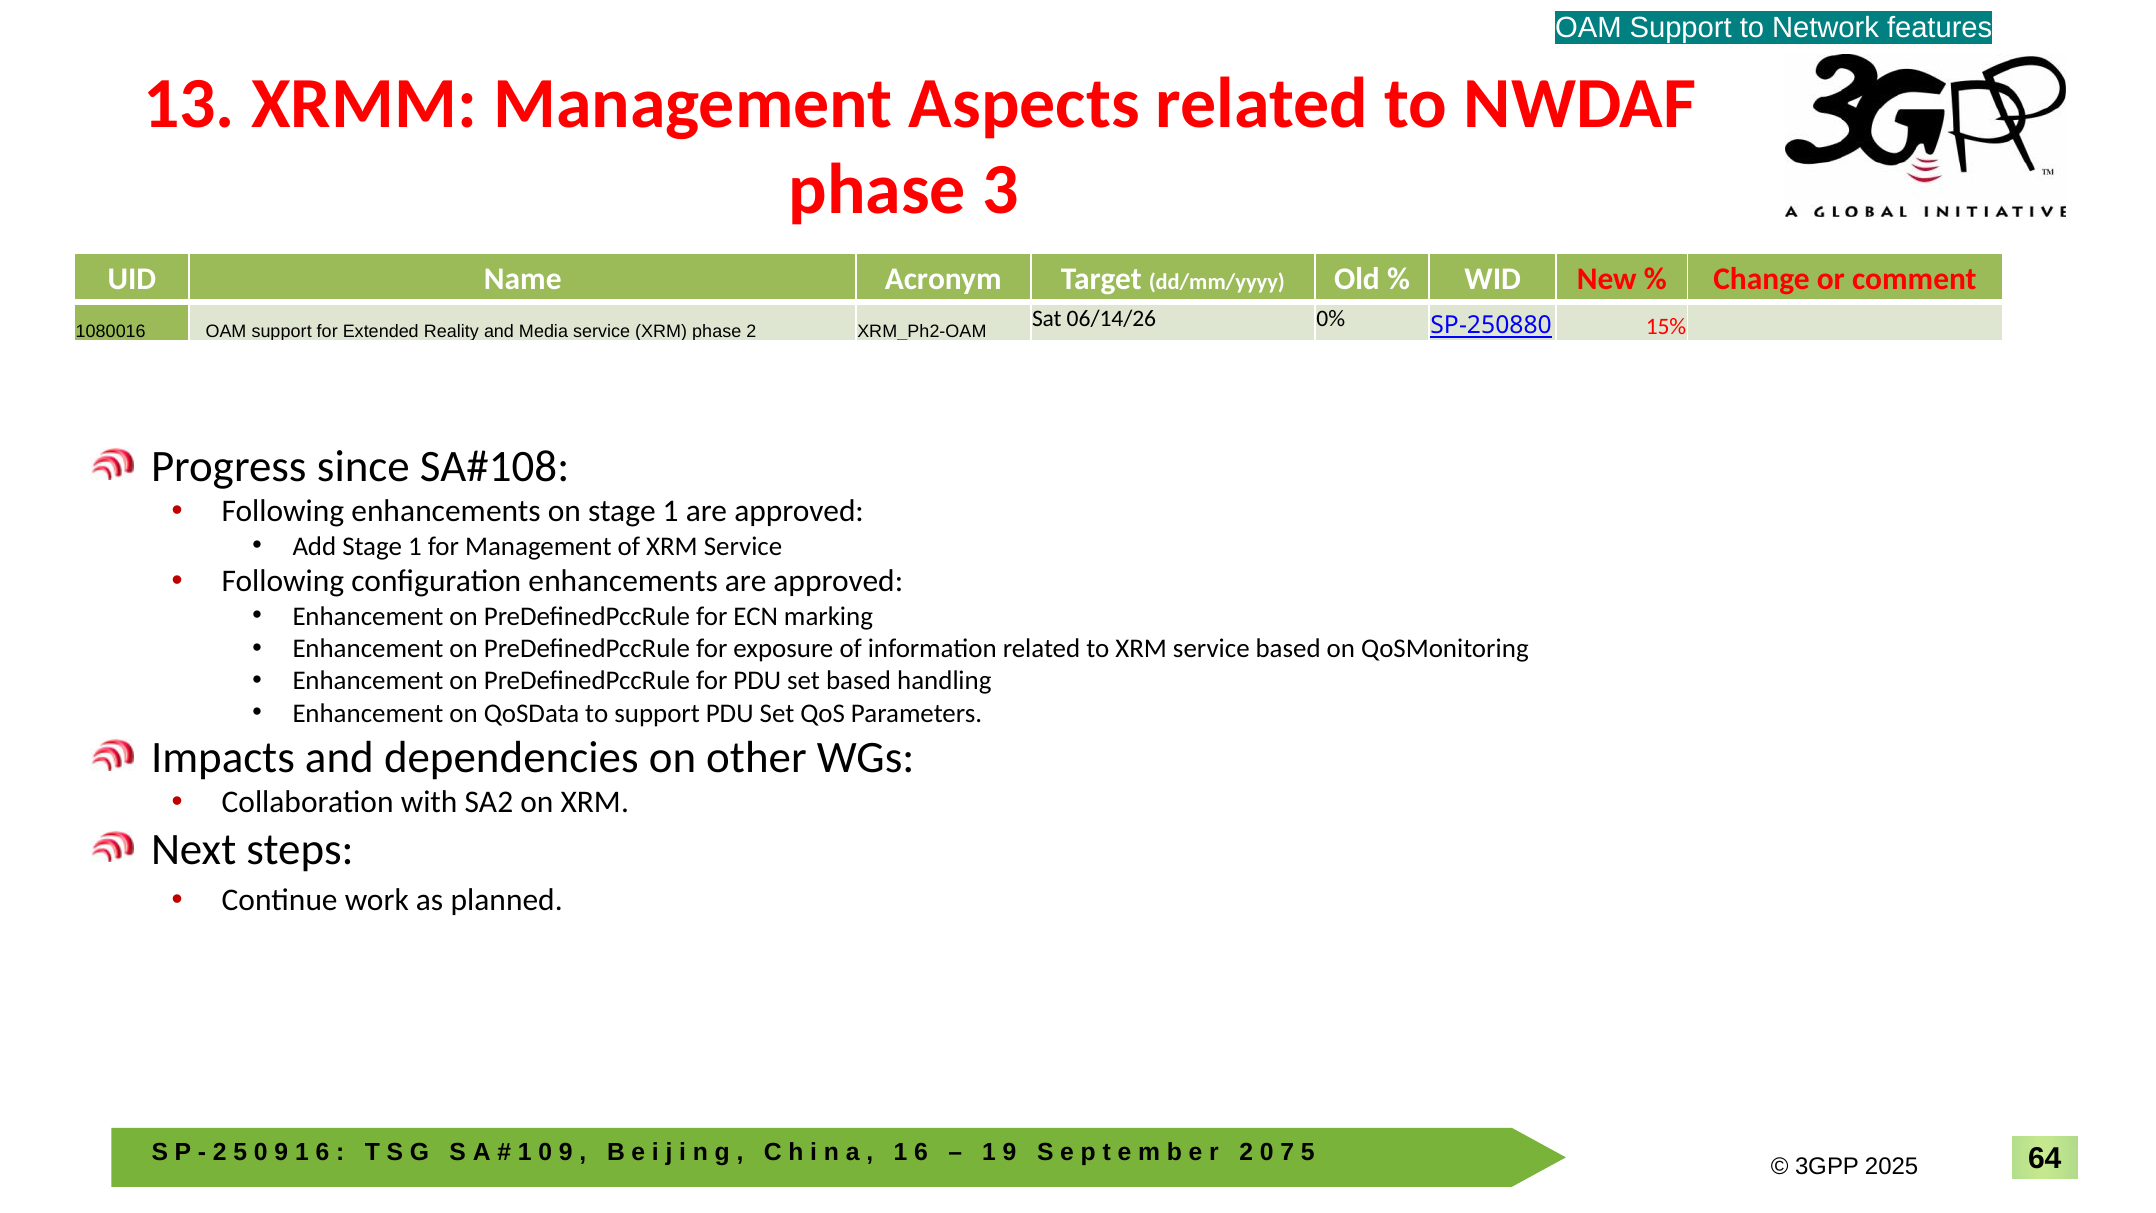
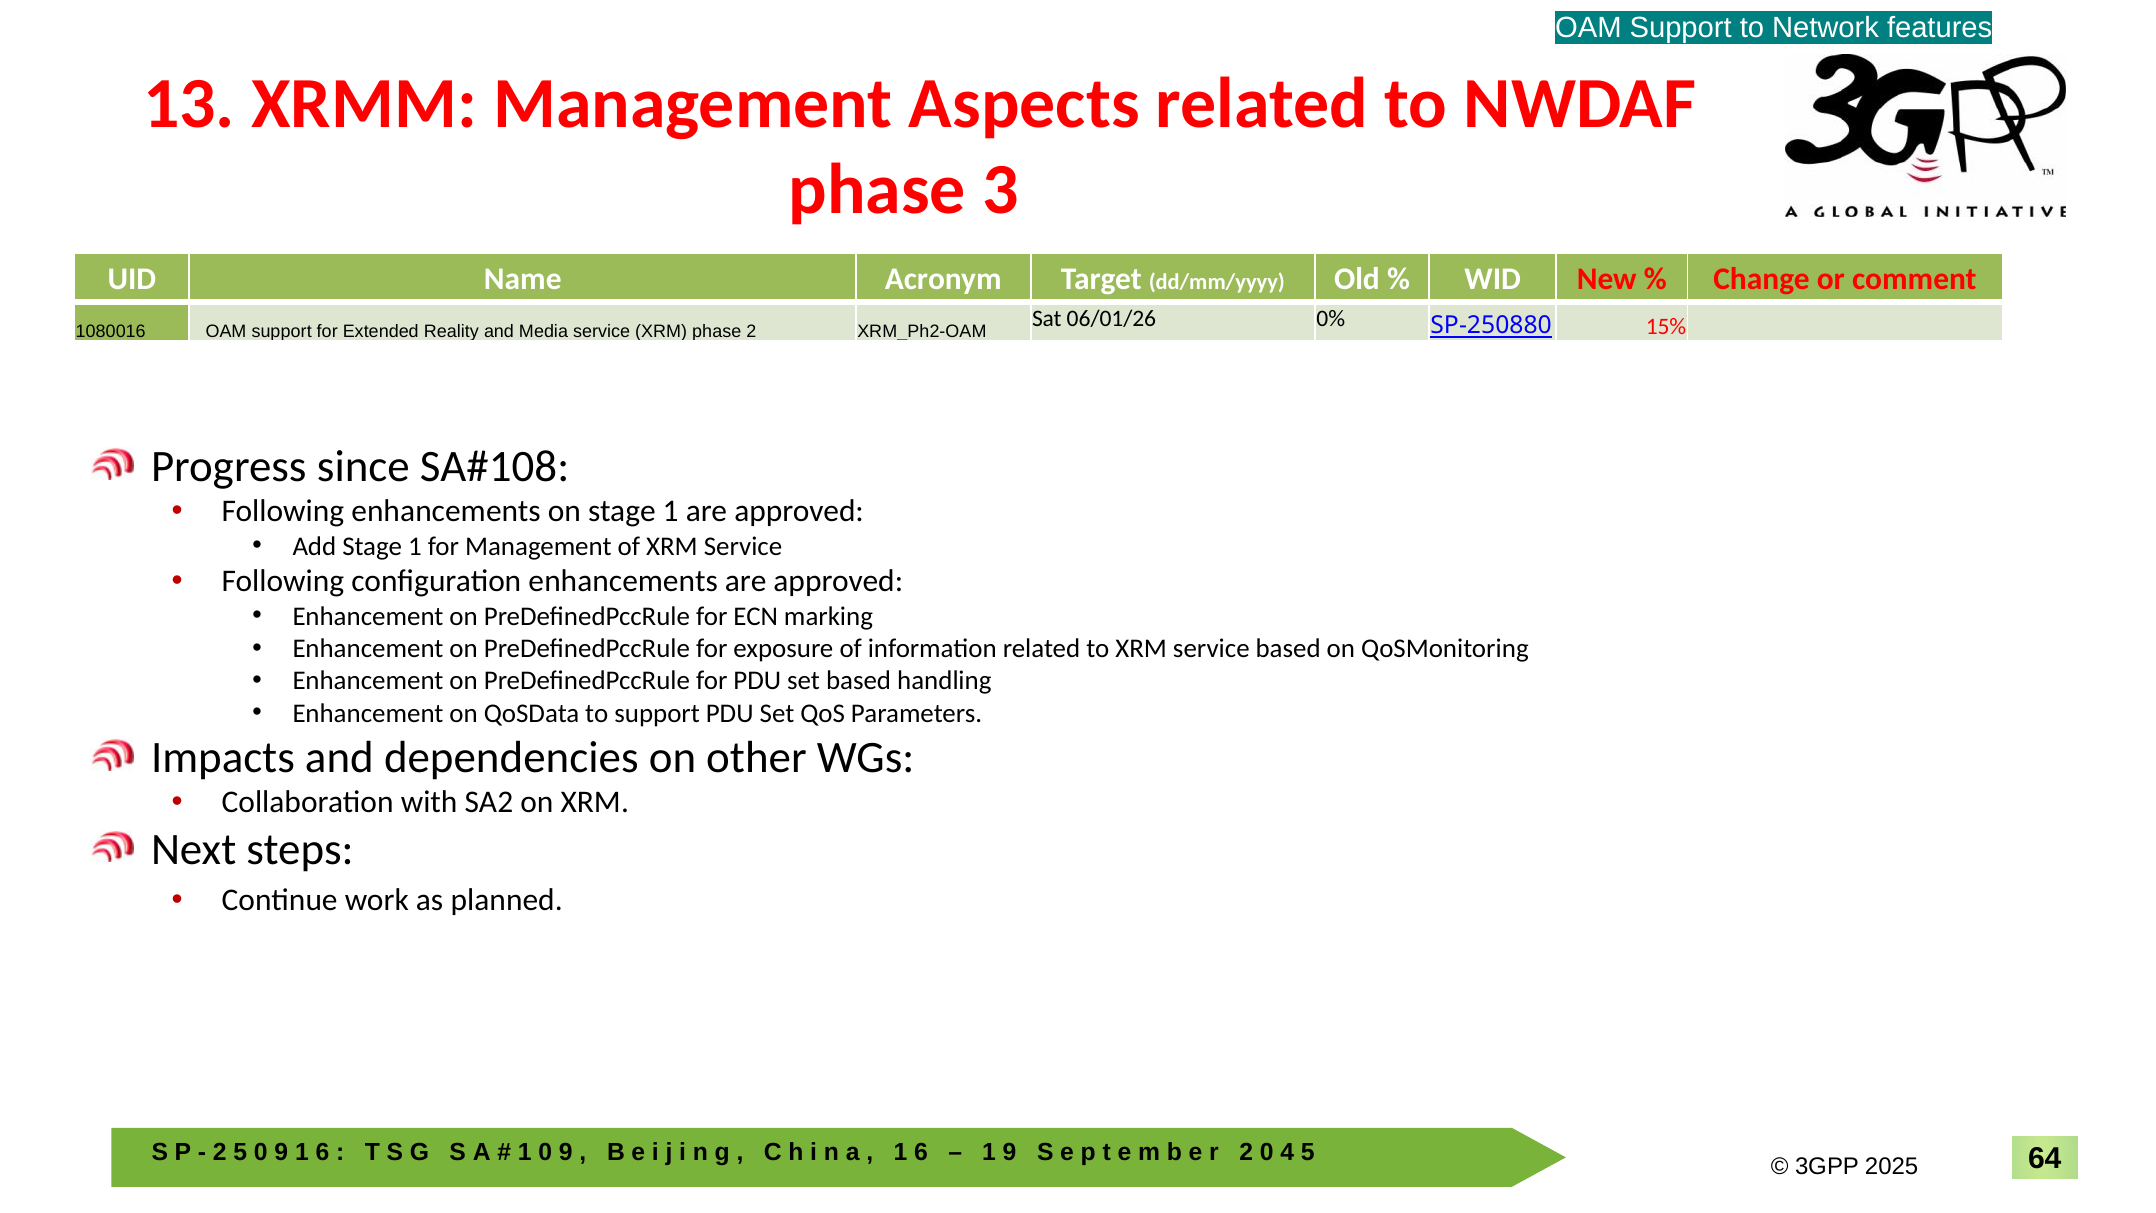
06/14/26: 06/14/26 -> 06/01/26 (1111, 318)
7: 7 -> 4 (1287, 1152)
